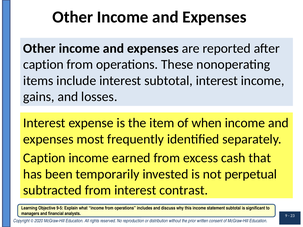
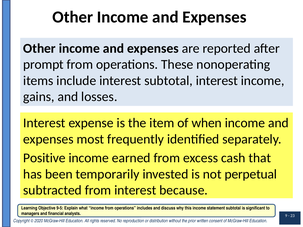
caption: caption -> prompt (43, 65)
Caption: Caption -> Positive (44, 158)
contrast: contrast -> because (184, 191)
